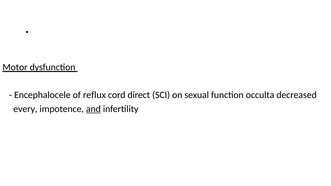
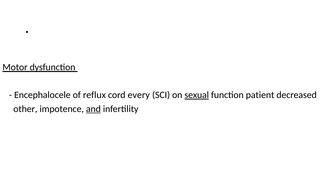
direct: direct -> every (139, 95)
sexual underline: none -> present (197, 95)
occulta: occulta -> patient (260, 95)
every: every -> other (25, 109)
